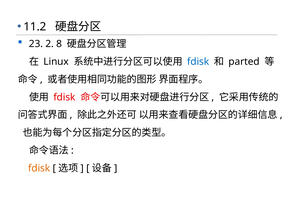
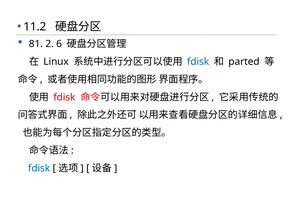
23: 23 -> 81 (36, 44)
8: 8 -> 6 (59, 44)
fdisk colour: orange -> blue (39, 169)
